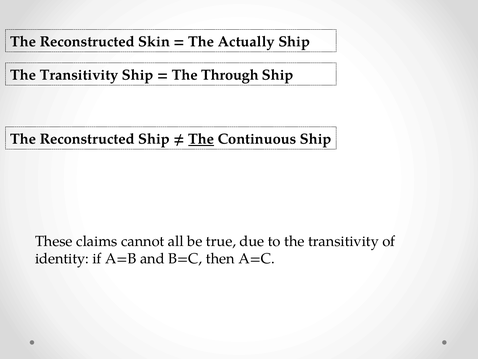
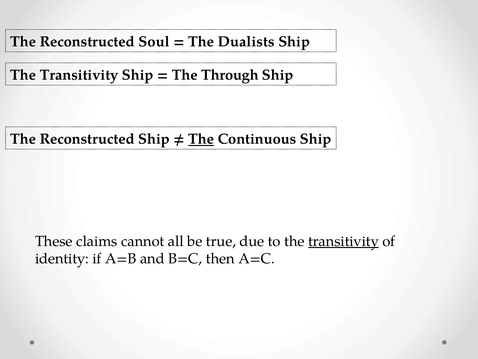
Skin: Skin -> Soul (154, 42)
Actually: Actually -> Dualists (246, 42)
transitivity underline: none -> present (344, 241)
